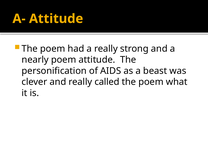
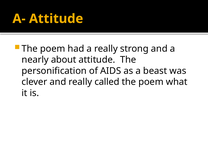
nearly poem: poem -> about (64, 60)
